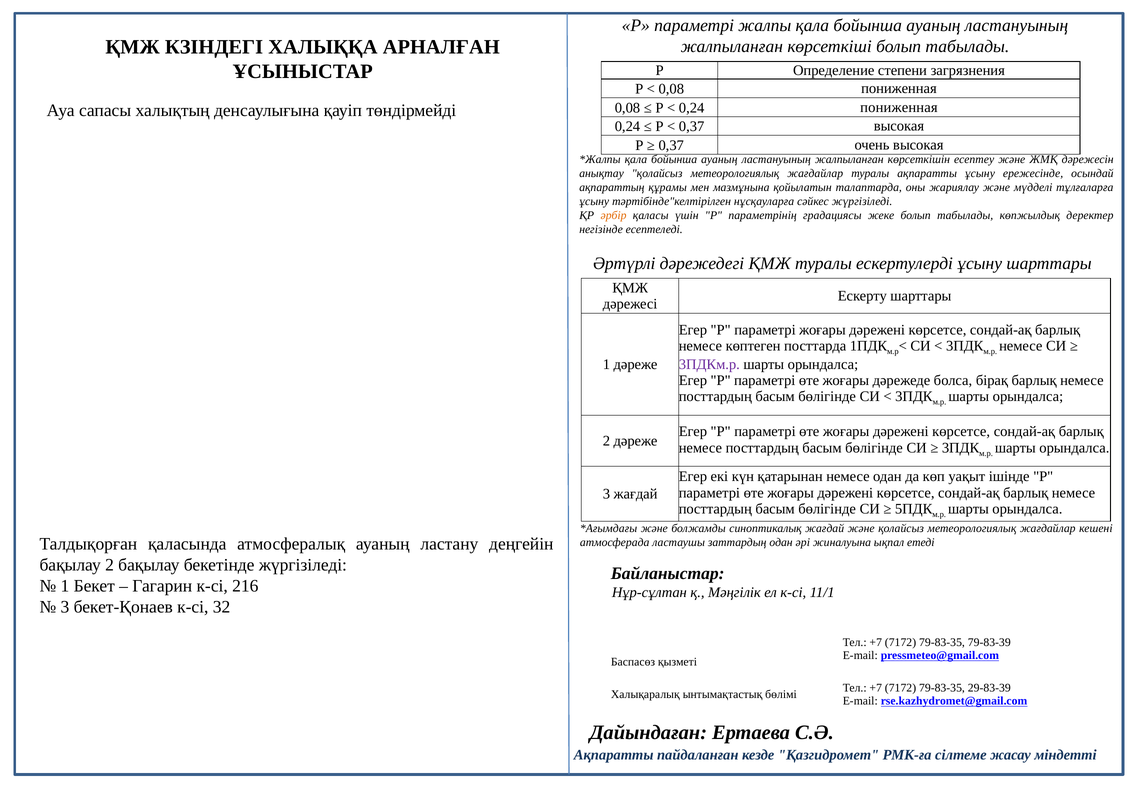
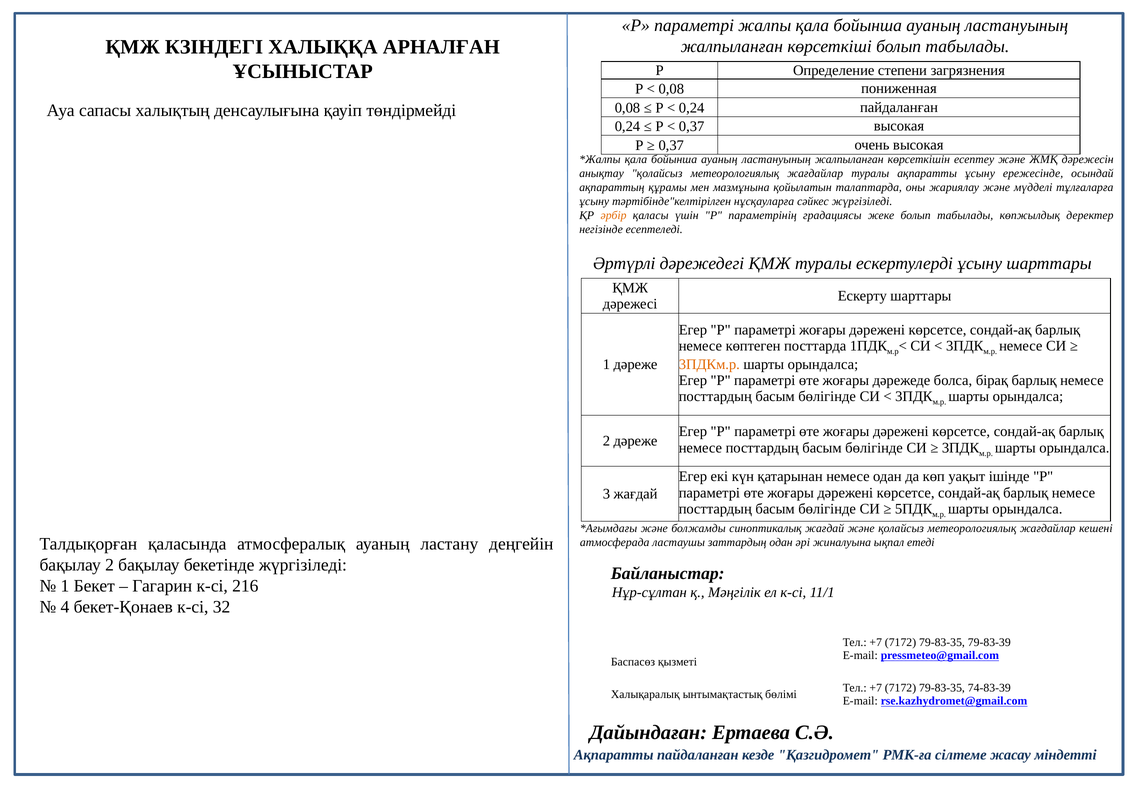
0,24 пониженная: пониженная -> пайдаланған (899, 107)
3ПДКм.р colour: purple -> orange (709, 364)
3: 3 -> 4 (65, 607)
29-83-39: 29-83-39 -> 74-83-39 (989, 688)
